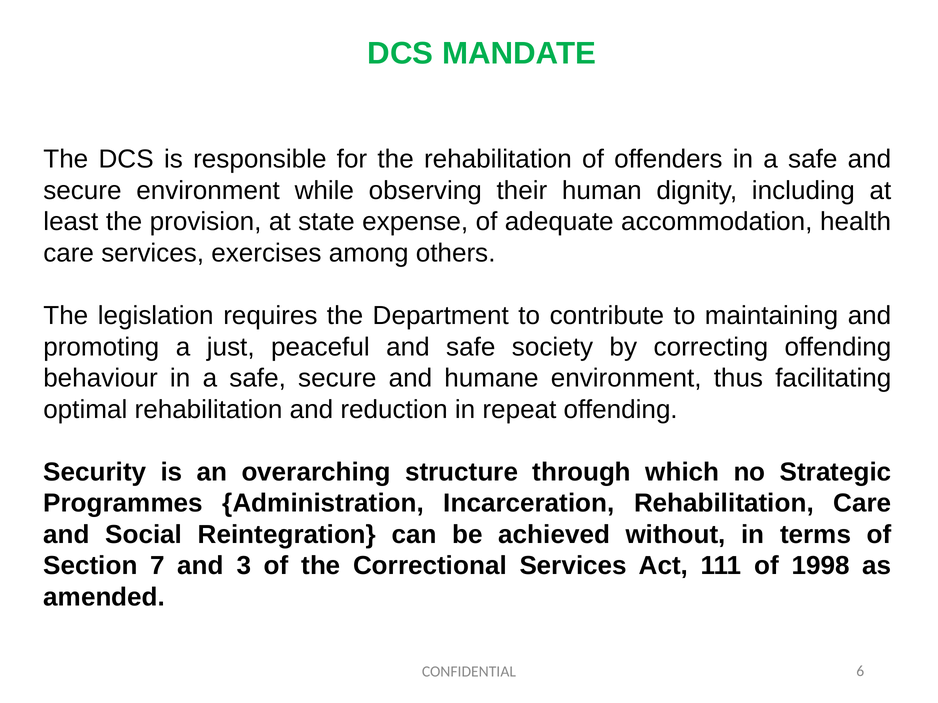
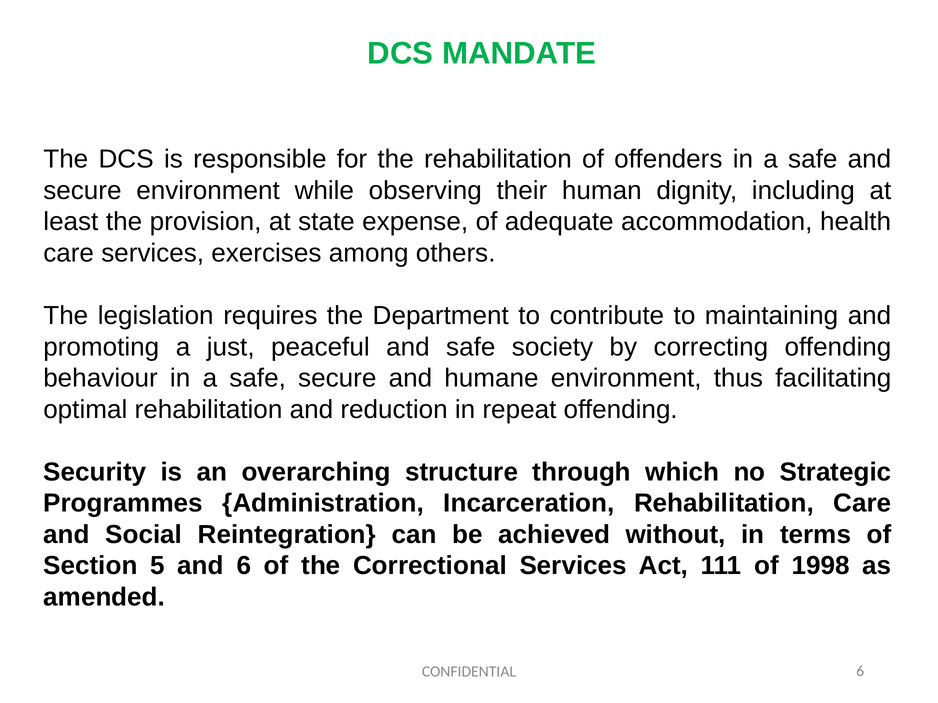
7: 7 -> 5 (157, 566)
and 3: 3 -> 6 (244, 566)
